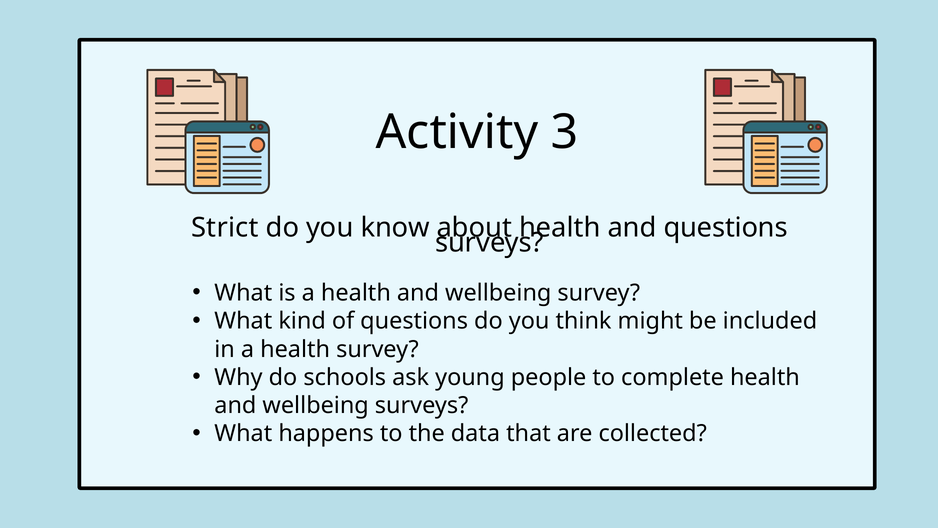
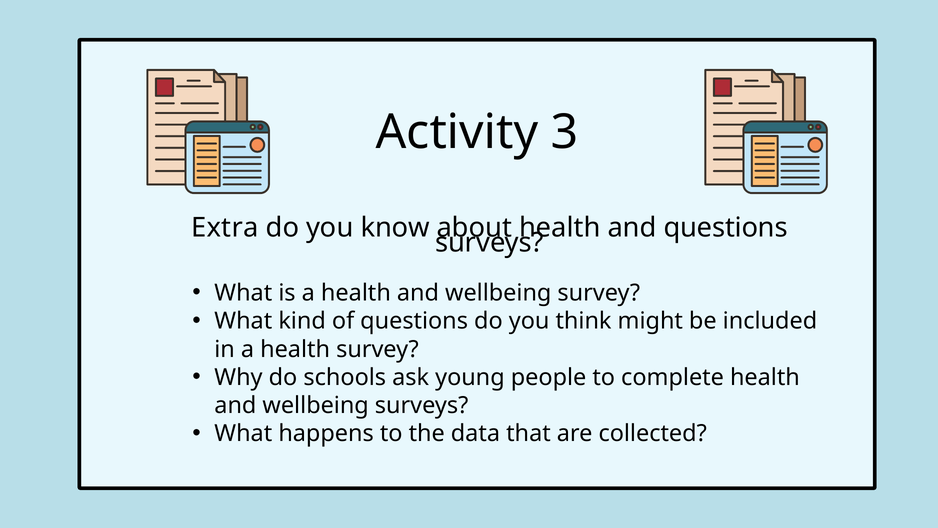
Strict: Strict -> Extra (225, 228)
